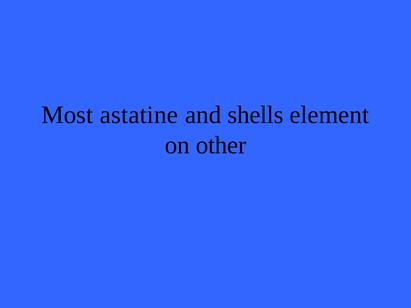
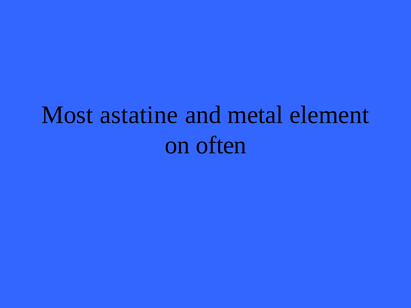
shells: shells -> metal (255, 115)
other: other -> often (221, 145)
